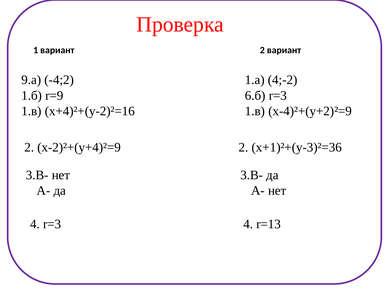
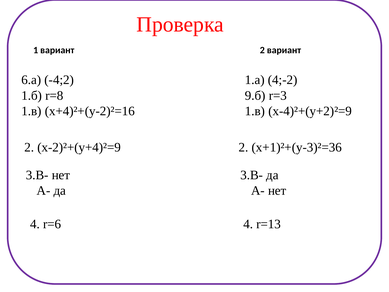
9.а: 9.а -> 6.а (31, 80)
r=9: r=9 -> r=8 (54, 95)
6.б: 6.б -> 9.б (255, 95)
4 r=3: r=3 -> r=6 (52, 224)
